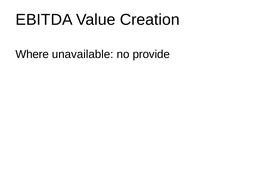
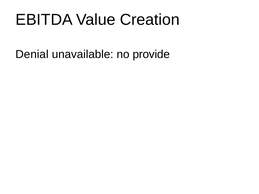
Where: Where -> Denial (32, 54)
